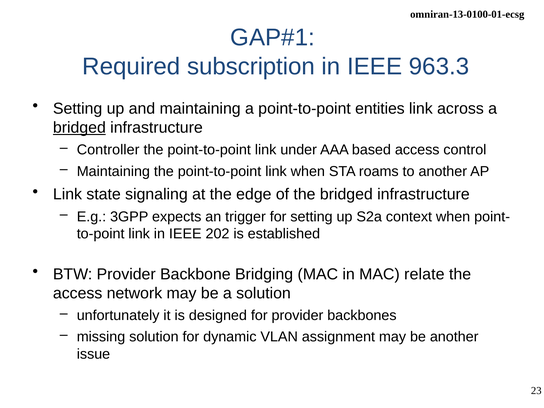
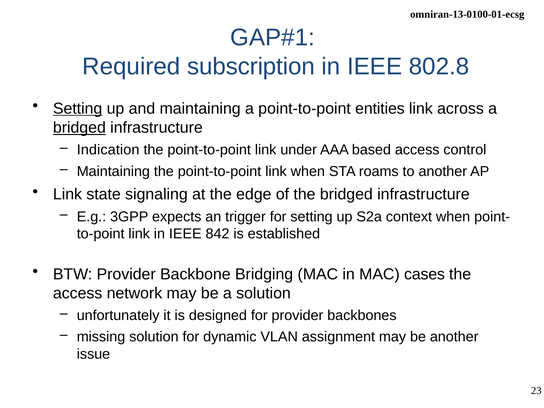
963.3: 963.3 -> 802.8 (439, 67)
Setting underline: none -> present (78, 109)
Controller: Controller -> Indication (108, 150)
202: 202 -> 842 (217, 234)
relate: relate -> cases (424, 274)
